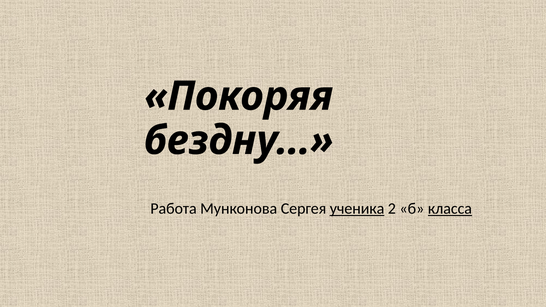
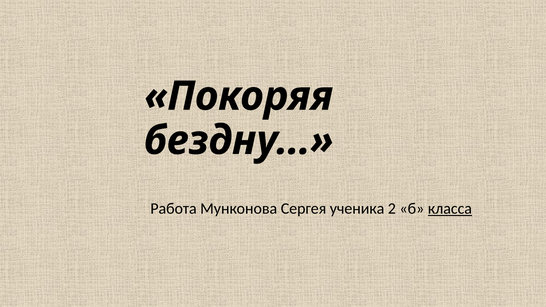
ученика underline: present -> none (357, 209)
